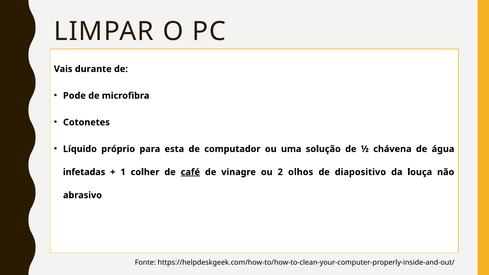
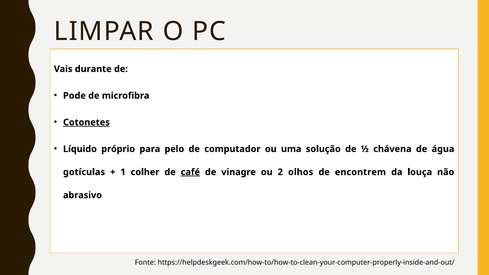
Cotonetes underline: none -> present (86, 122)
esta: esta -> pelo (174, 149)
infetadas: infetadas -> gotículas (84, 172)
diapositivo: diapositivo -> encontrem (360, 172)
